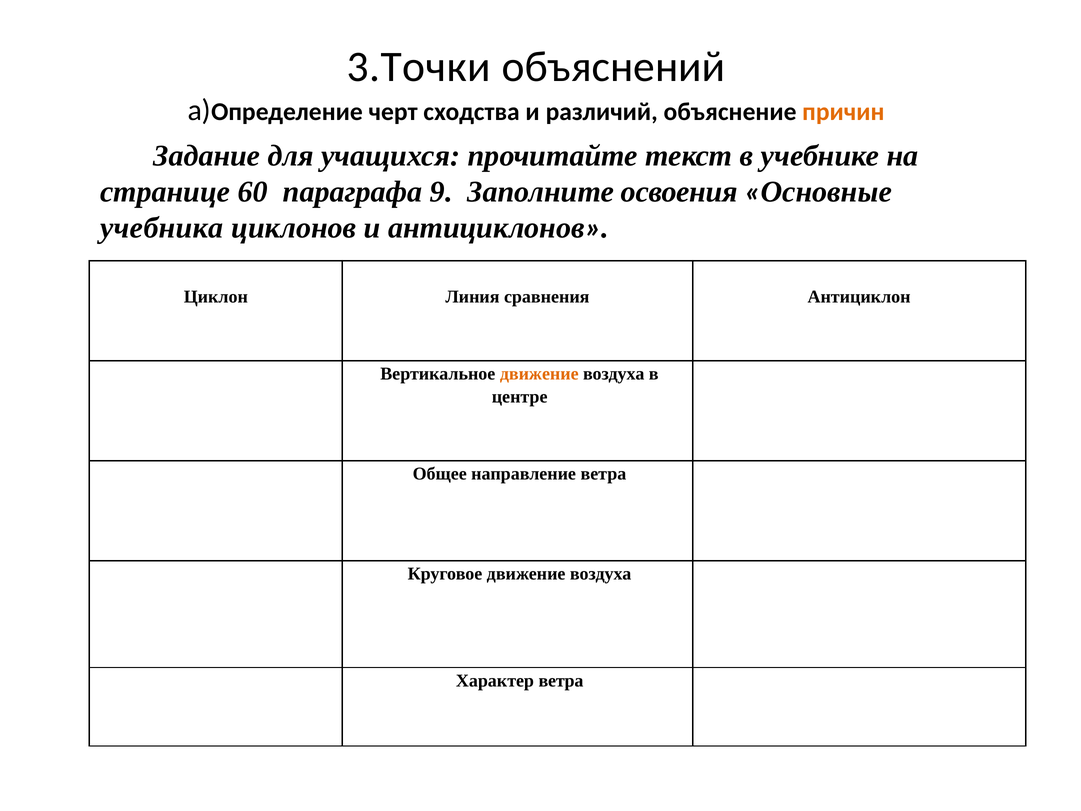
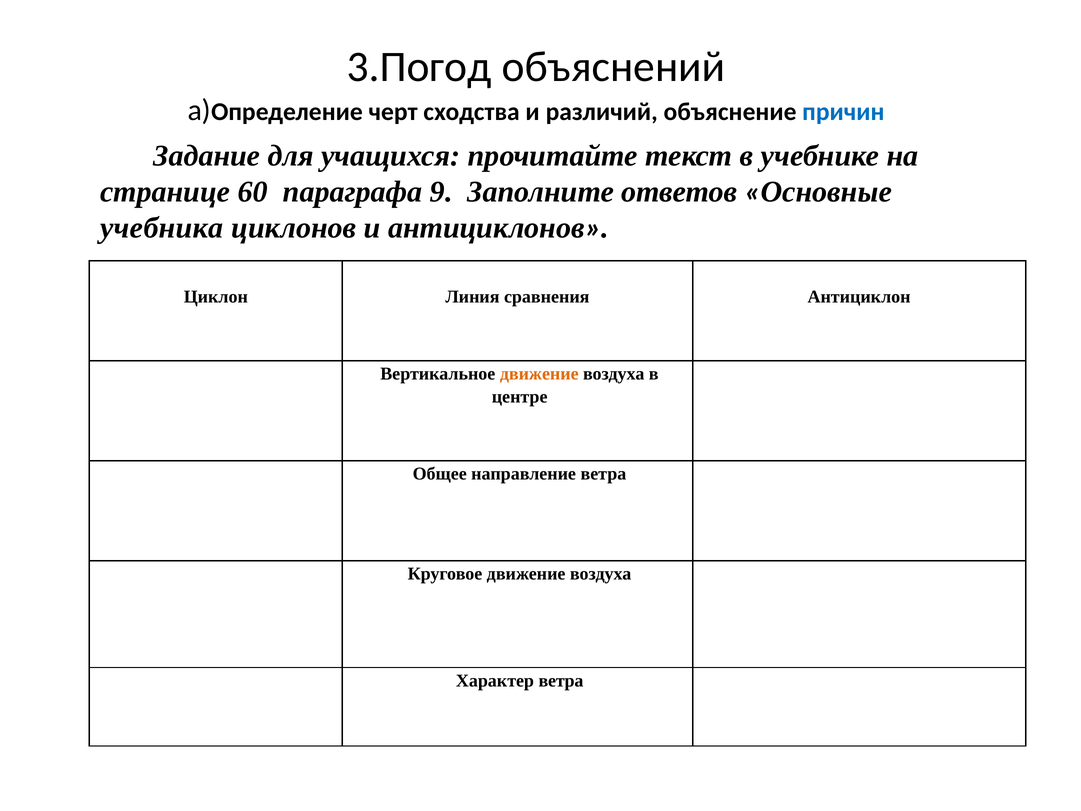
3.Точки: 3.Точки -> 3.Погод (419, 67)
причин colour: orange -> blue (843, 112)
освоения: освоения -> ответов (679, 192)
